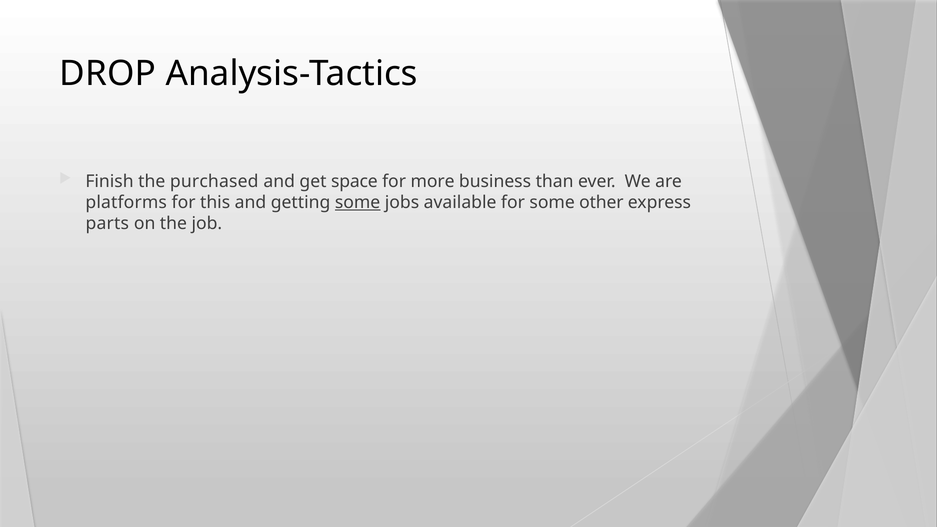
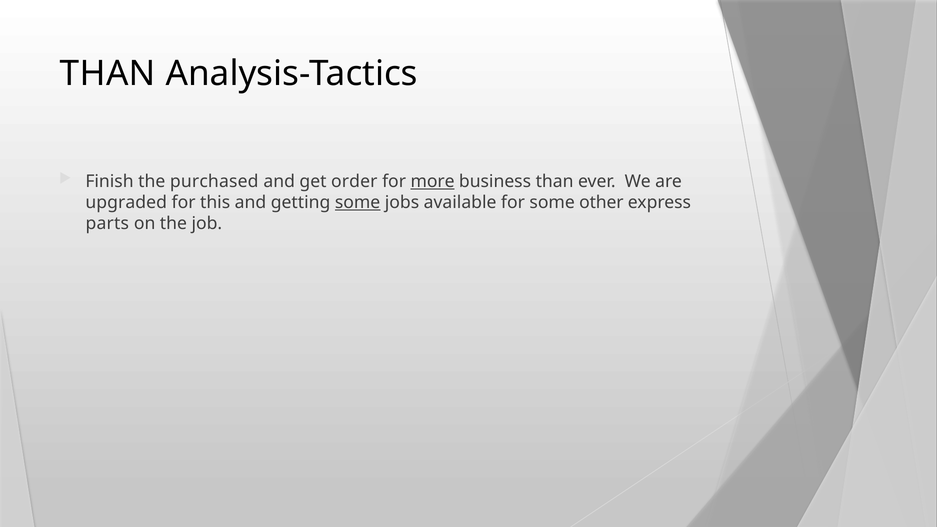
DROP: DROP -> THAN (108, 74)
space: space -> order (354, 181)
more underline: none -> present (433, 181)
platforms: platforms -> upgraded (126, 202)
